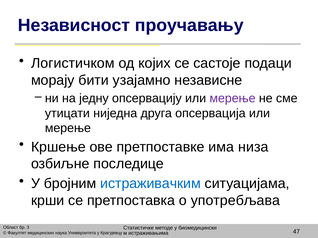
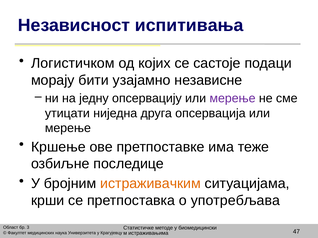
проучавању: проучавању -> испитивања (189, 25)
низа: низа -> теже (253, 147)
истраживачким colour: blue -> orange (150, 184)
